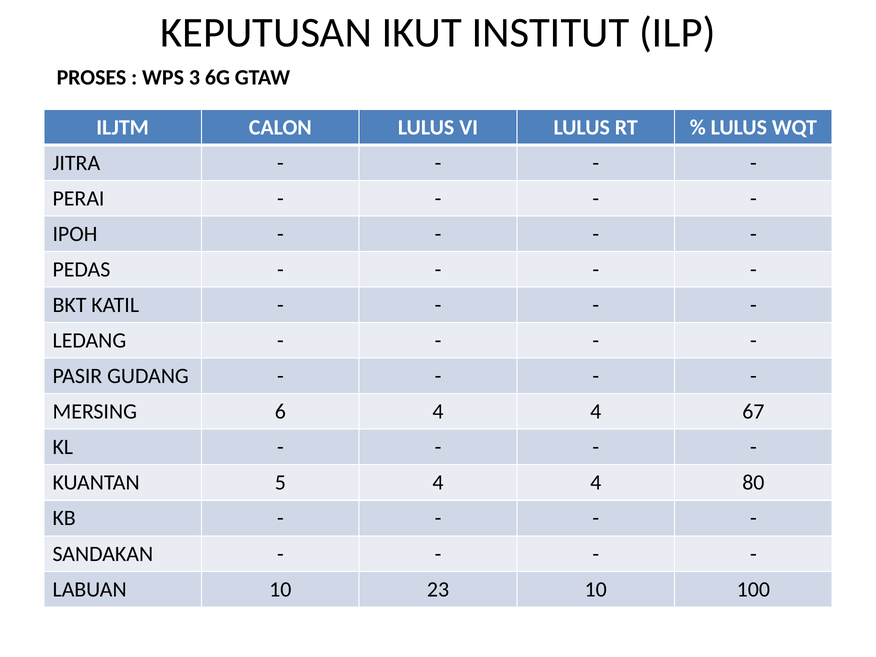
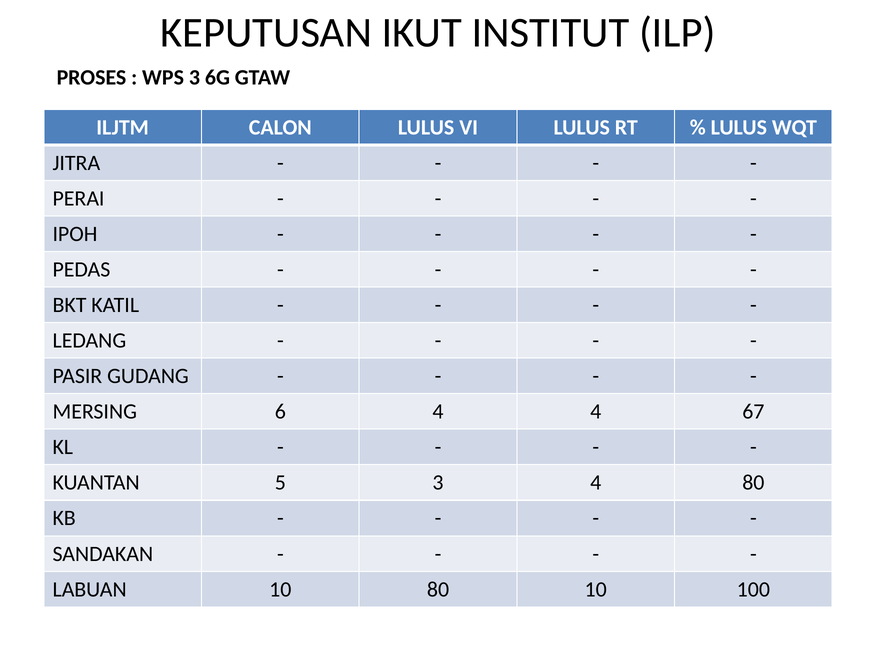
5 4: 4 -> 3 (438, 483)
10 23: 23 -> 80 (438, 589)
